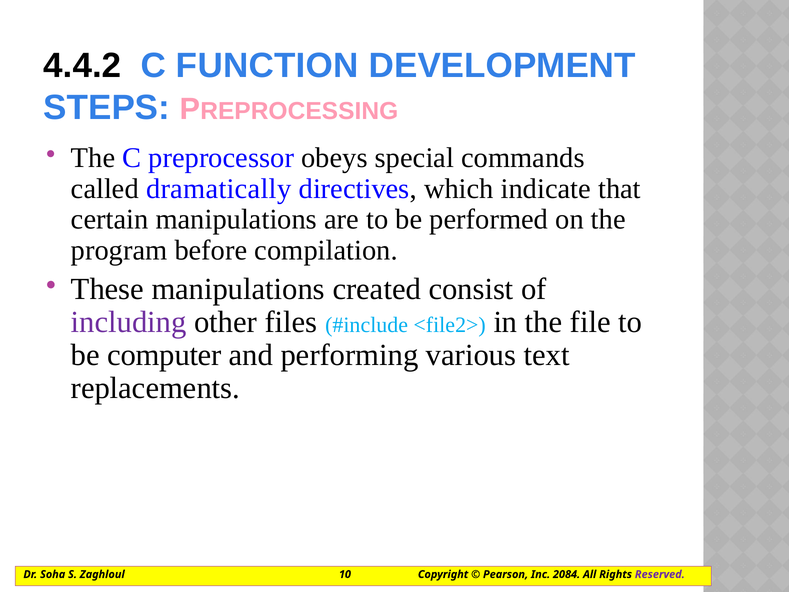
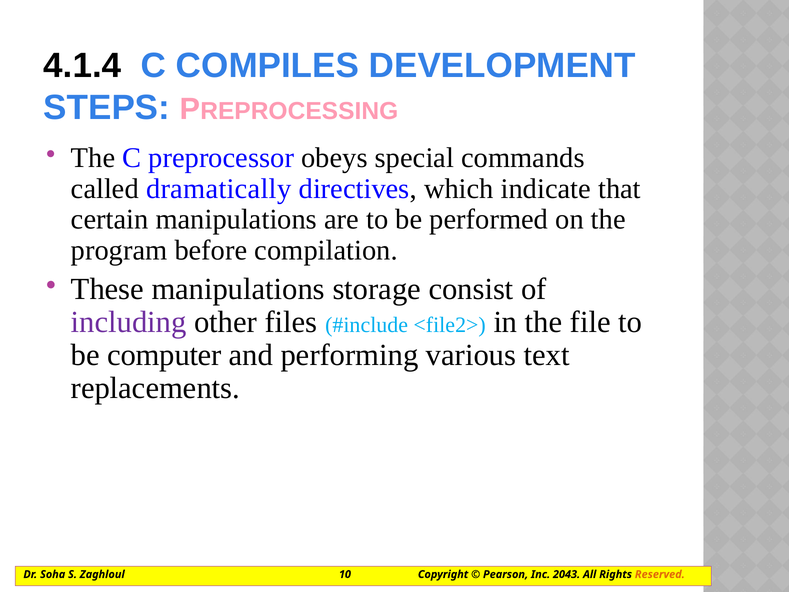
4.4.2: 4.4.2 -> 4.1.4 (82, 66)
FUNCTION: FUNCTION -> COMPILES (267, 66)
created: created -> storage (377, 289)
2084: 2084 -> 2043 (567, 574)
Reserved colour: purple -> orange (660, 574)
